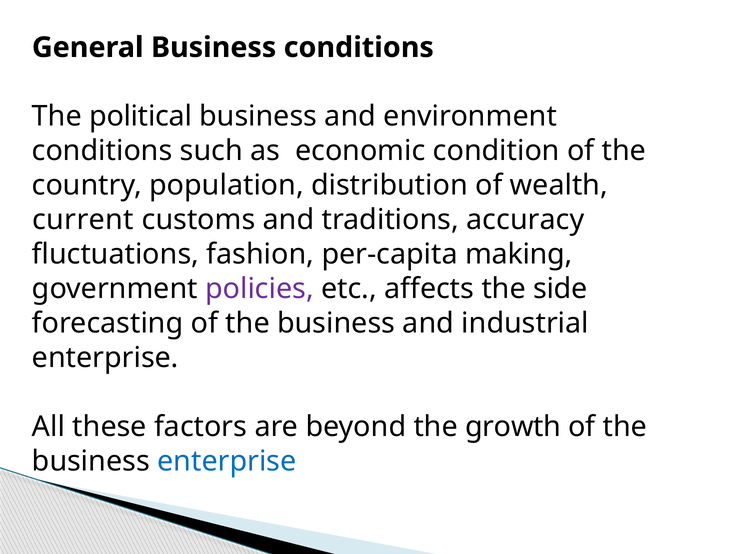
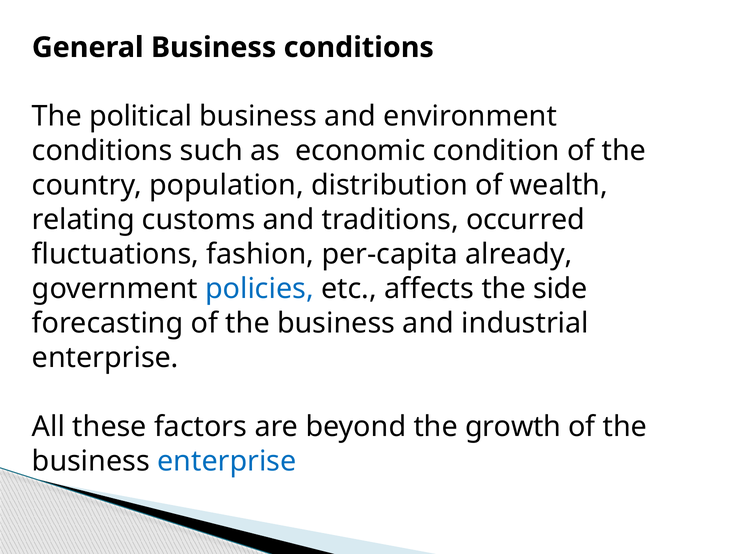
current: current -> relating (83, 220)
accuracy: accuracy -> occurred (525, 220)
making: making -> already (519, 255)
policies colour: purple -> blue (259, 289)
